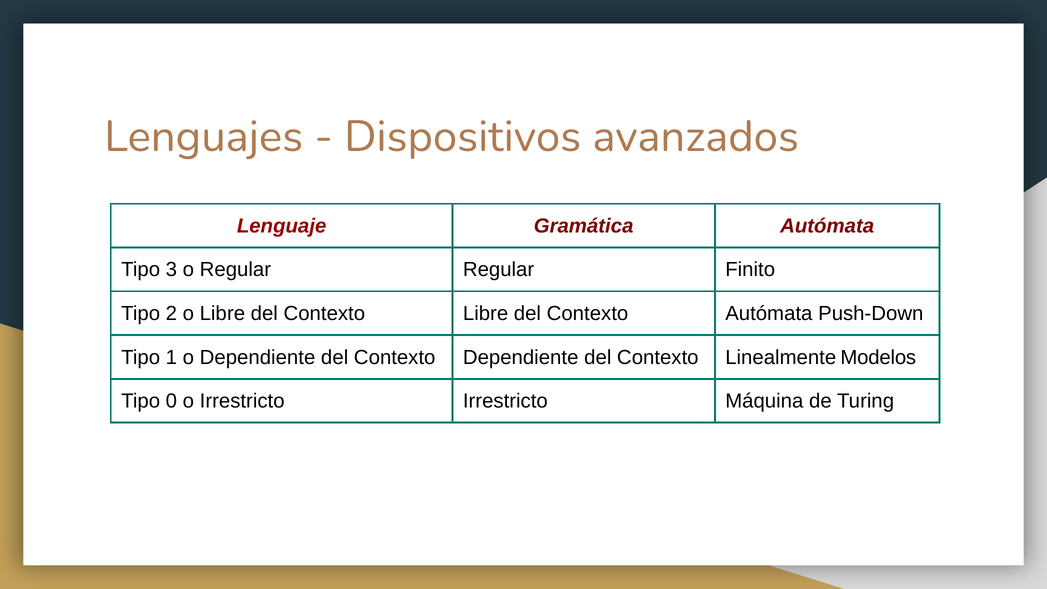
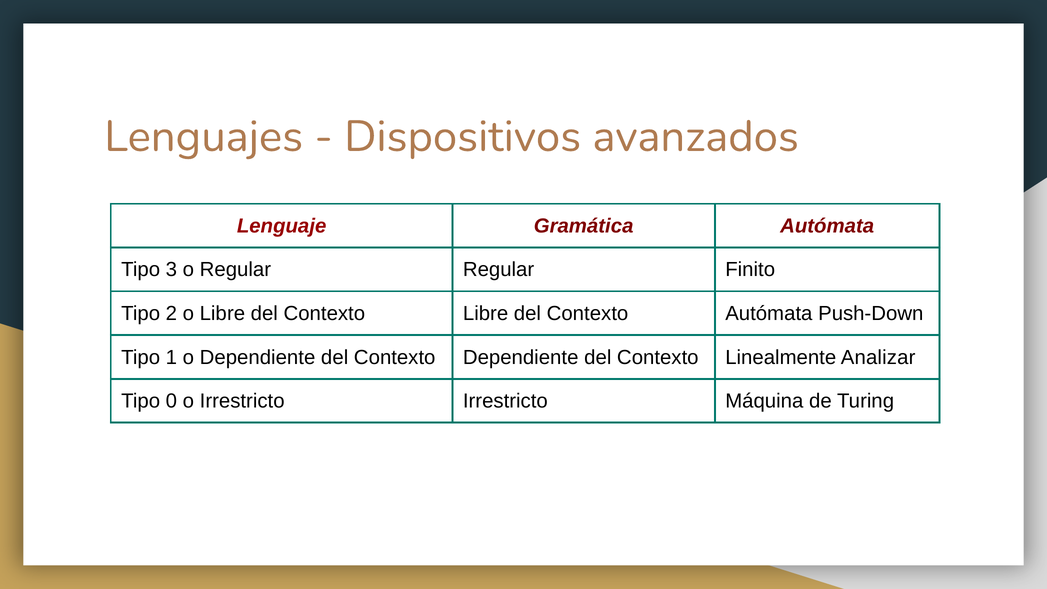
Modelos: Modelos -> Analizar (878, 357)
